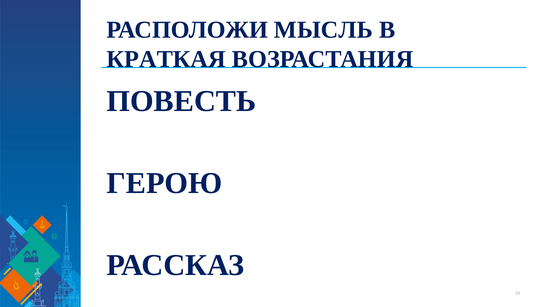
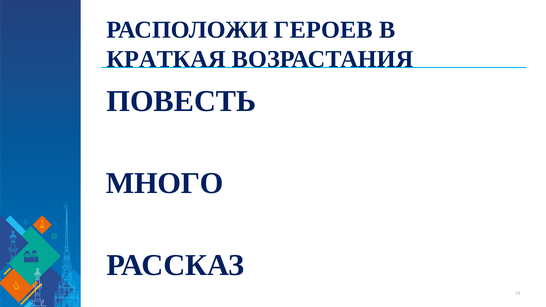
МЫСЛЬ: МЫСЛЬ -> ГЕРОЕВ (323, 30)
ГЕРОЮ: ГЕРОЮ -> МНОГО (165, 183)
